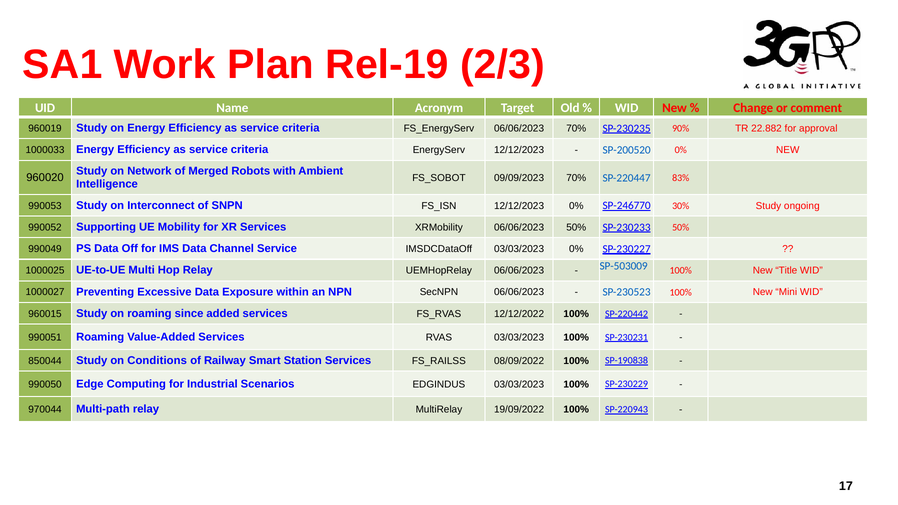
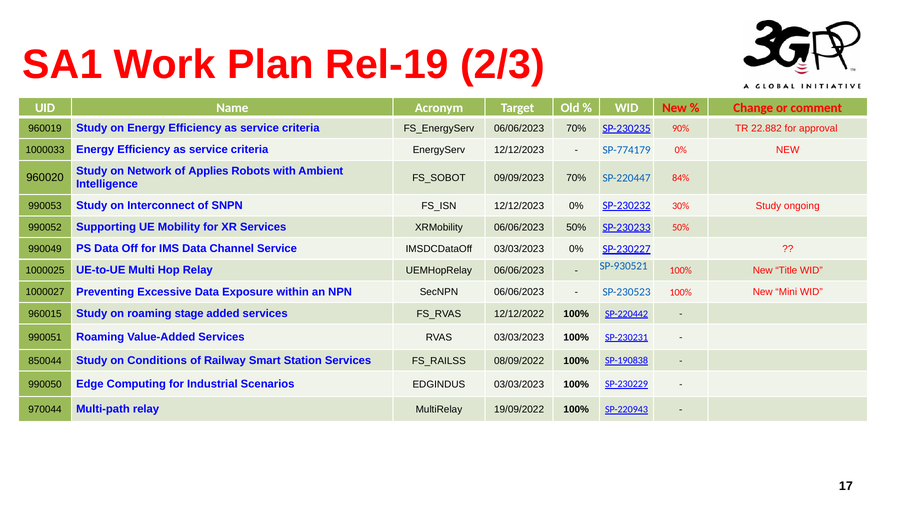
SP-200520: SP-200520 -> SP-774179 (627, 150)
Merged: Merged -> Applies (208, 171)
83%: 83% -> 84% (681, 178)
SP-246770: SP-246770 -> SP-230232 (627, 206)
SP-503009: SP-503009 -> SP-930521 (624, 266)
since: since -> stage (189, 313)
